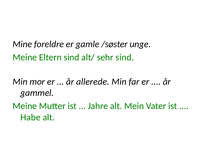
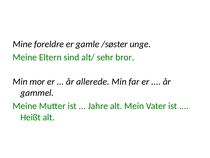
sehr sind: sind -> bror (125, 57)
Habe: Habe -> Heißt (31, 117)
